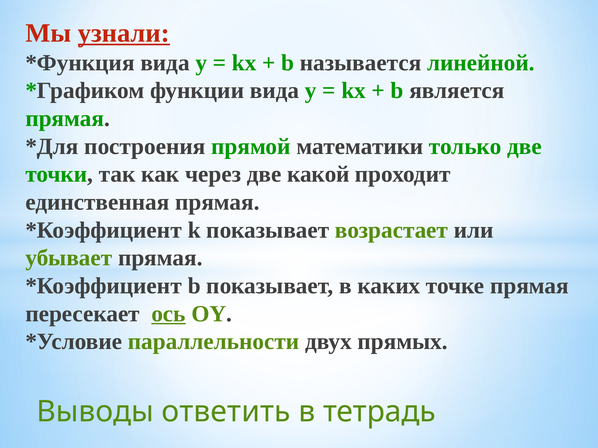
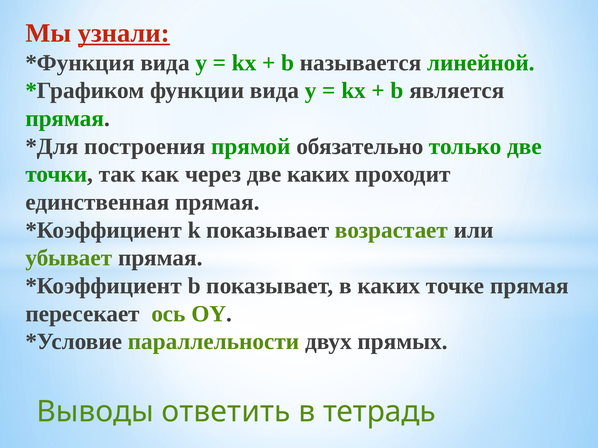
математики: математики -> обязательно (360, 147)
две какой: какой -> каких (318, 175)
ось underline: present -> none (168, 314)
